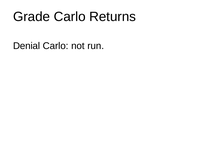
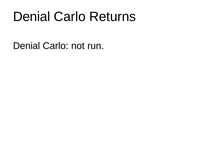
Grade: Grade -> Denial (32, 17)
